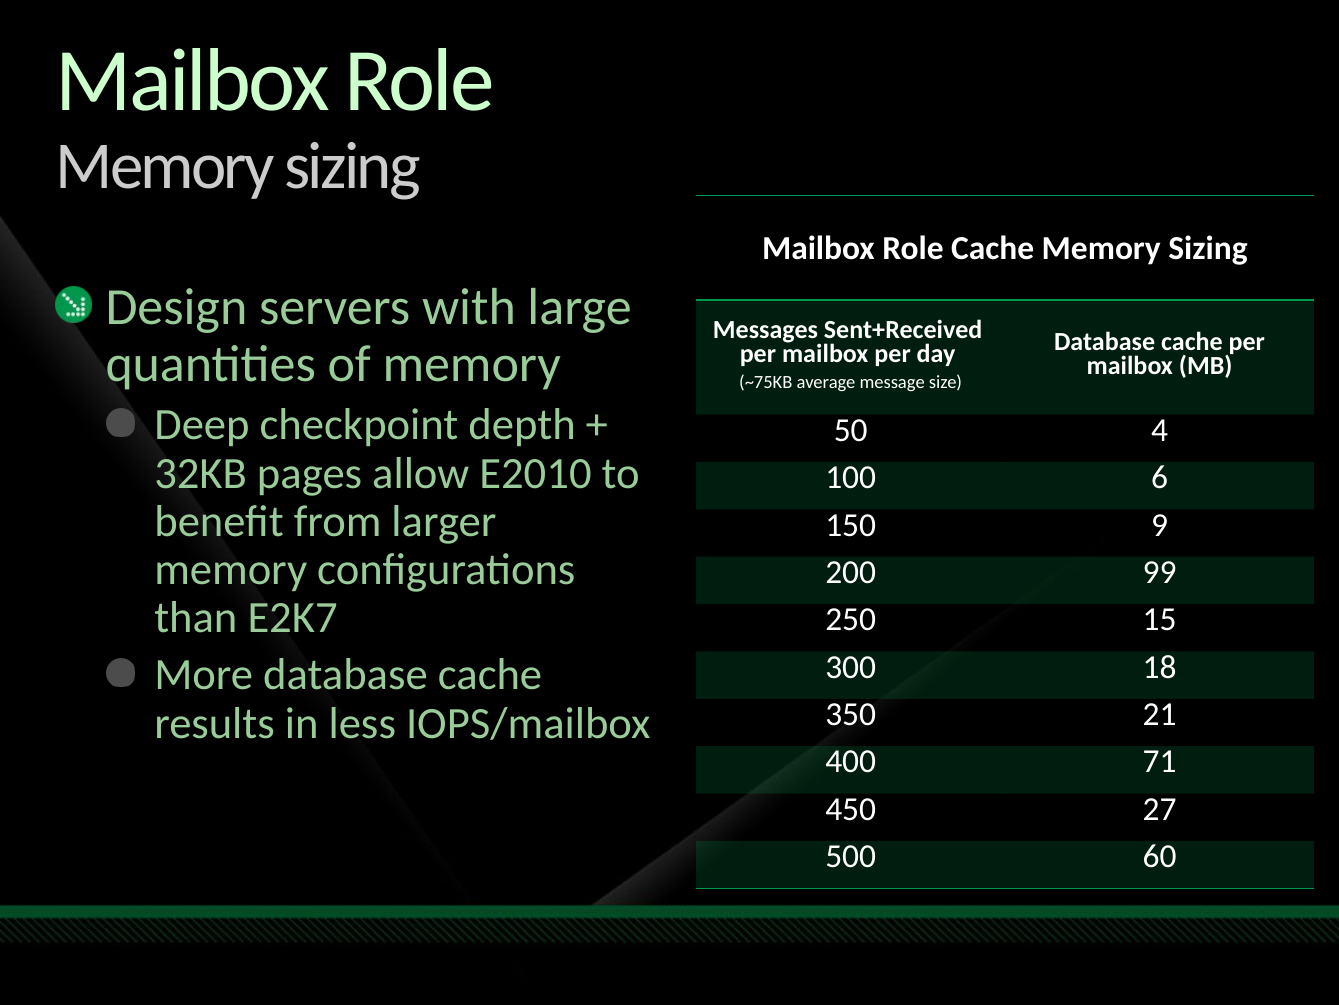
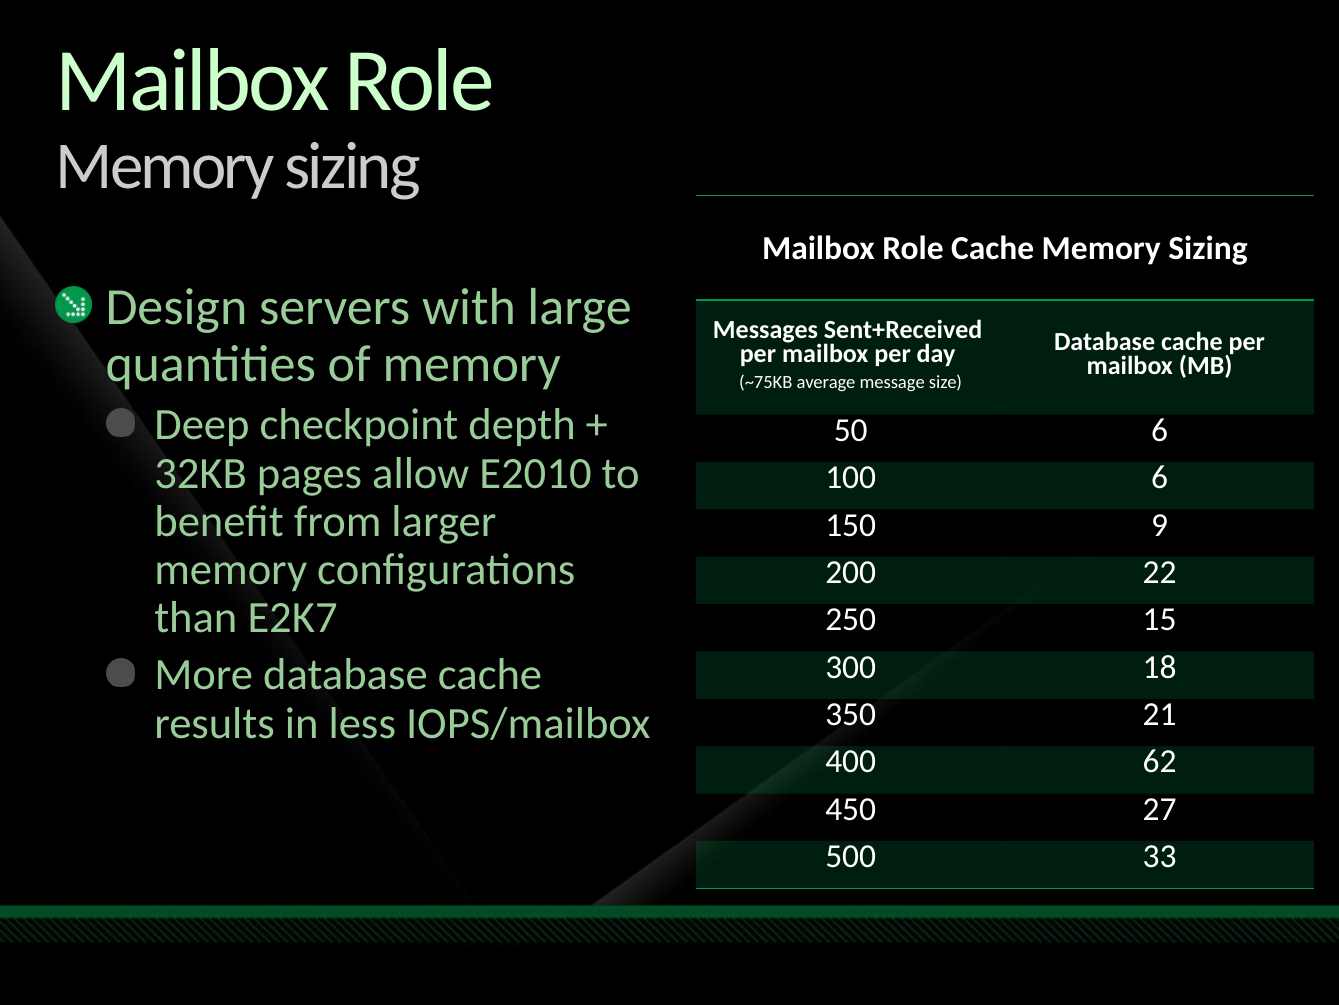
50 4: 4 -> 6 (1160, 430)
99: 99 -> 22 (1160, 572)
71: 71 -> 62 (1160, 761)
60: 60 -> 33 (1160, 856)
